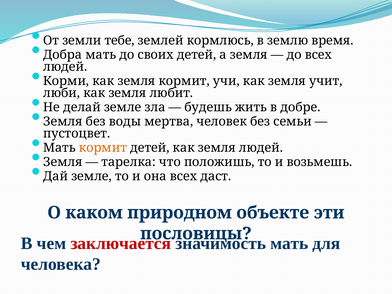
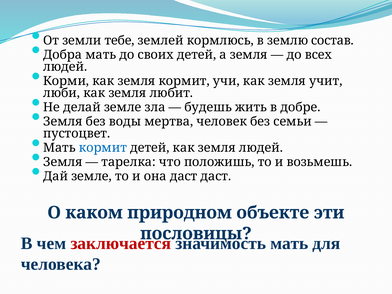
время: время -> состав (332, 40)
кормит colour: orange -> blue (103, 148)
она всех: всех -> даст (184, 176)
